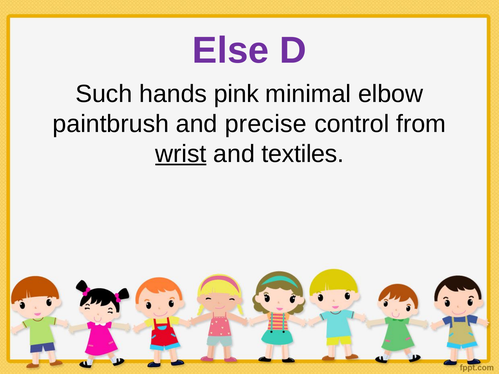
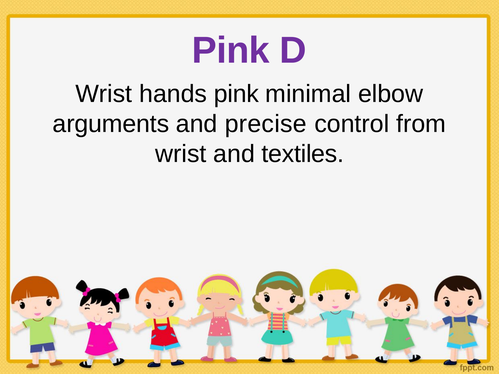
Else: Else -> Pink (231, 50)
Such: Such -> Wrist (104, 94)
paintbrush: paintbrush -> arguments (111, 124)
wrist underline: present -> none (181, 154)
